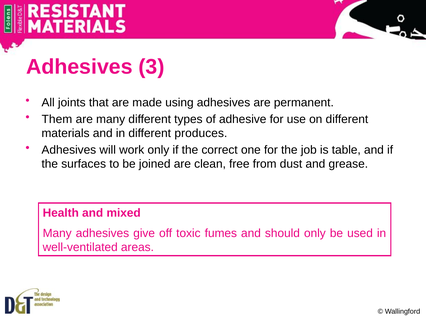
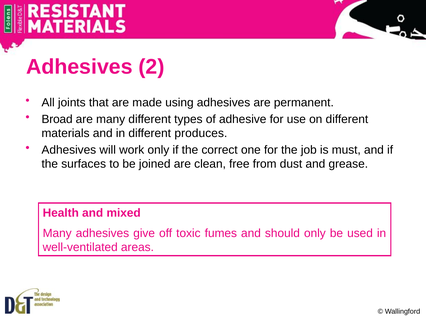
3: 3 -> 2 (151, 67)
Them: Them -> Broad (57, 119)
table: table -> must (346, 150)
